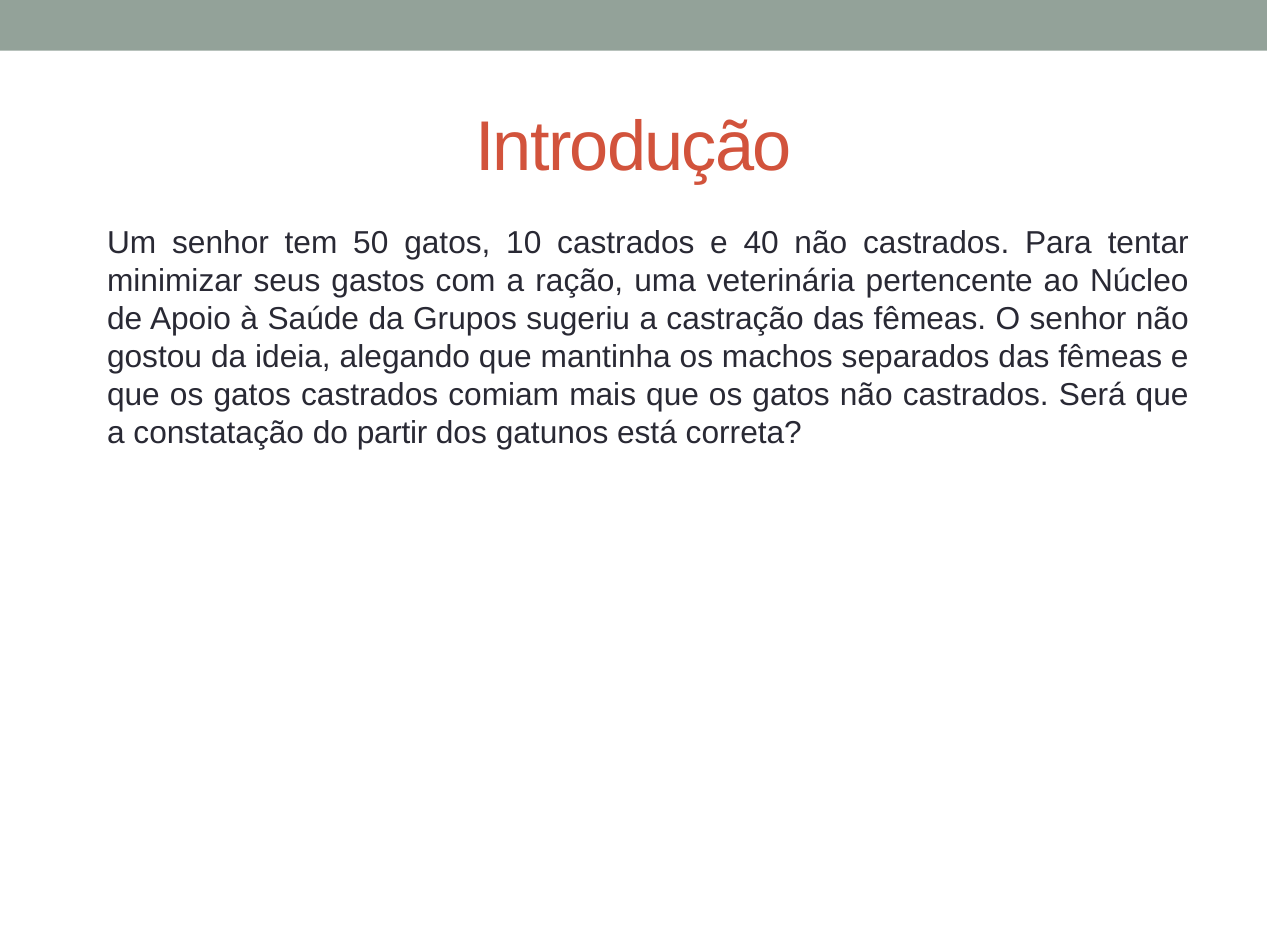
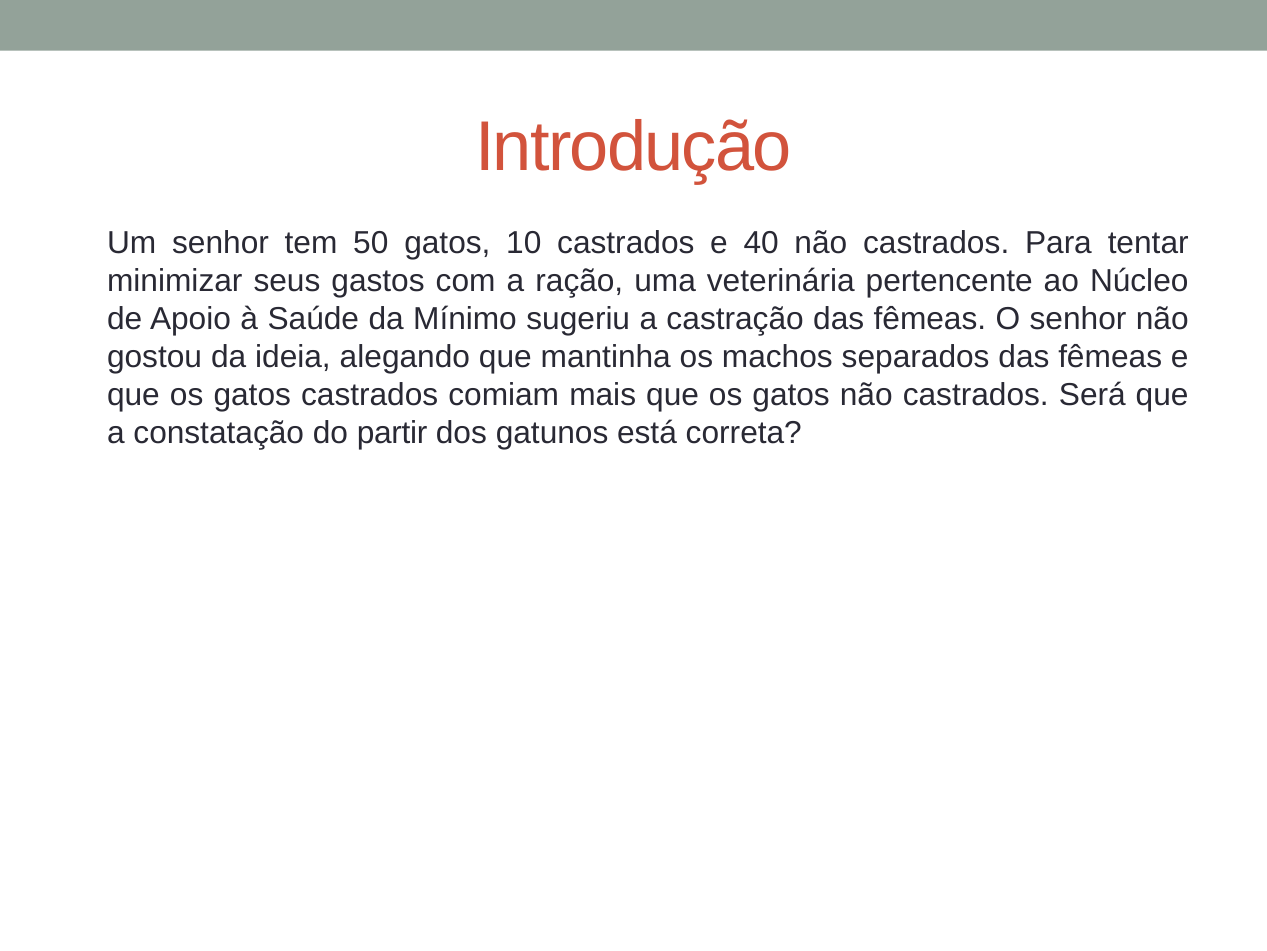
Grupos: Grupos -> Mínimo (465, 319)
